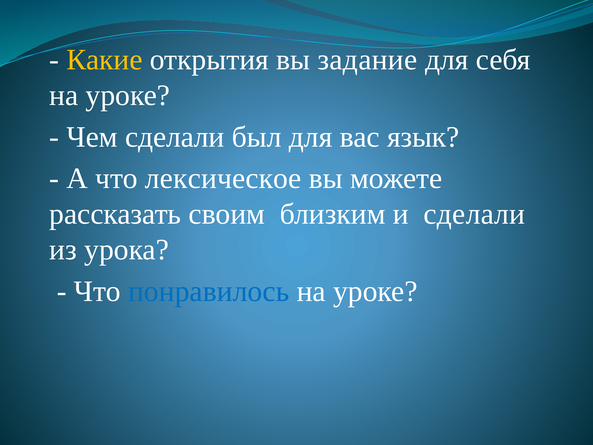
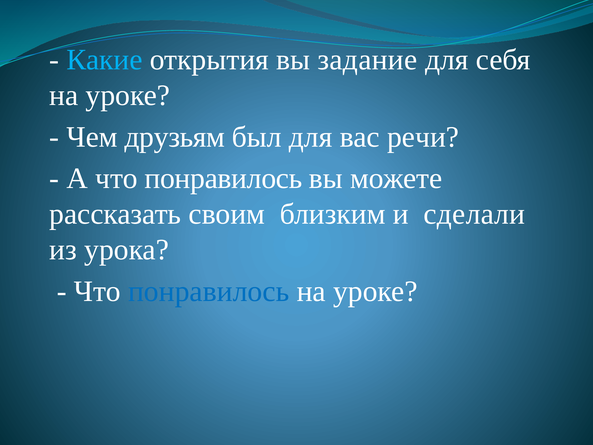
Какие colour: yellow -> light blue (104, 60)
Чем сделали: сделали -> друзьям (175, 137)
язык: язык -> речи (423, 137)
А что лексическое: лексическое -> понравилось (223, 178)
